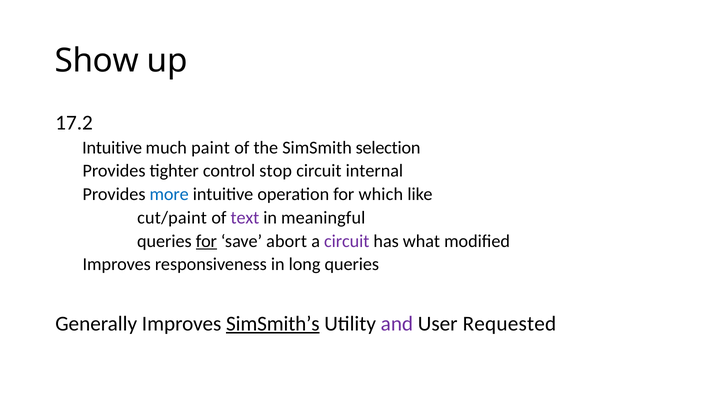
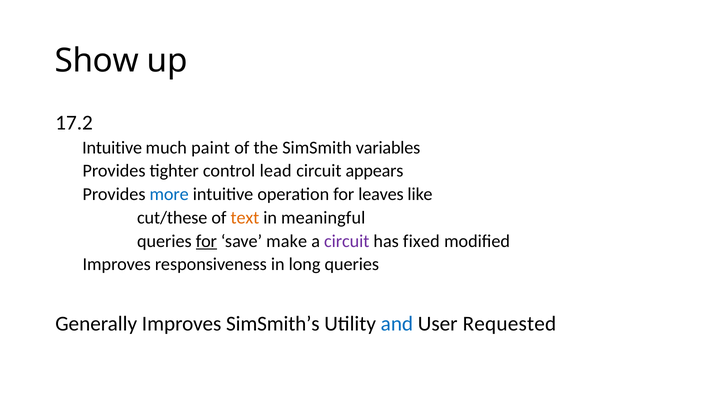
selection: selection -> variables (388, 148)
stop: stop -> lead (276, 171)
internal: internal -> appears (374, 171)
which: which -> leaves (381, 195)
cut/paint: cut/paint -> cut/these (172, 218)
text colour: purple -> orange (245, 218)
abort: abort -> make (287, 241)
what: what -> fixed (421, 241)
SimSmith’s underline: present -> none (273, 324)
and colour: purple -> blue (397, 324)
